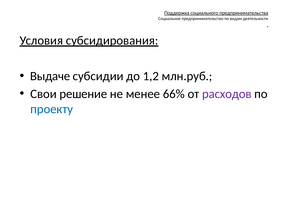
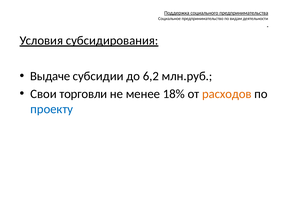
1,2: 1,2 -> 6,2 (151, 76)
решение: решение -> торговли (83, 94)
66%: 66% -> 18% (174, 94)
расходов colour: purple -> orange (227, 94)
